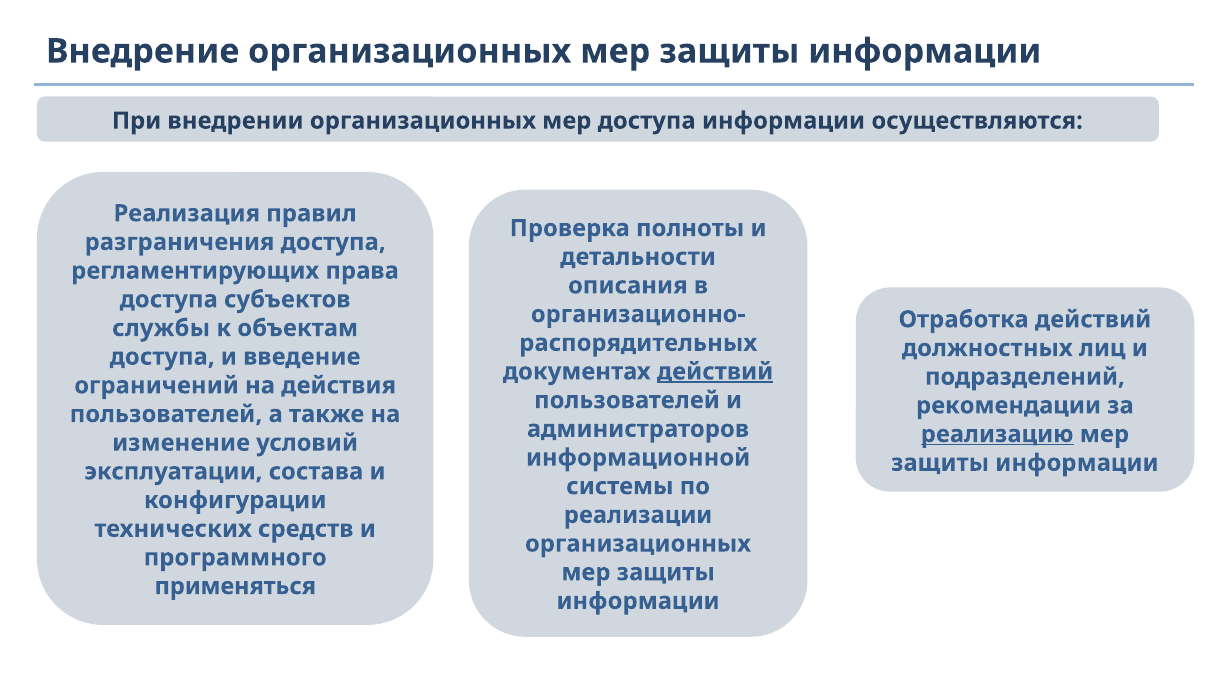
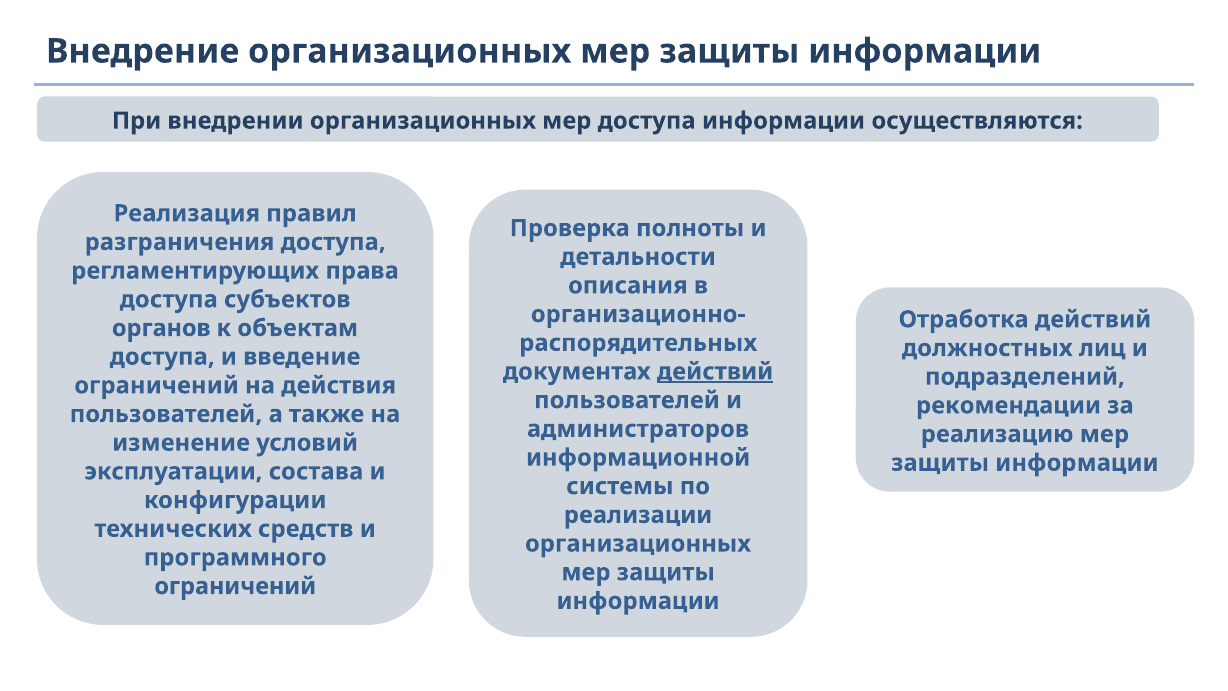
службы: службы -> органов (161, 328)
реализацию underline: present -> none (997, 434)
применяться: применяться -> ограничений (235, 586)
